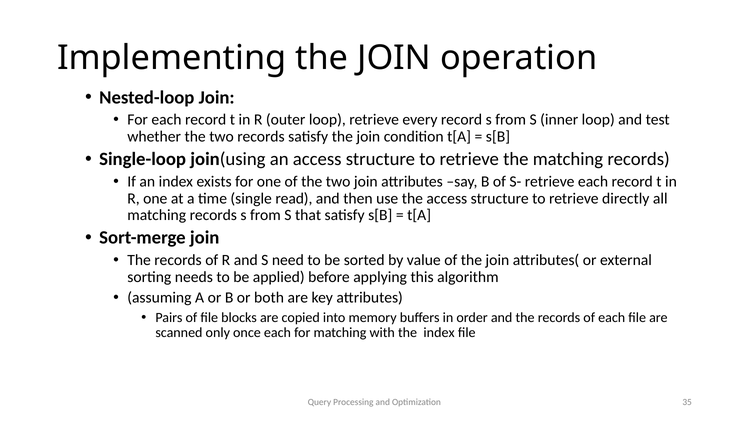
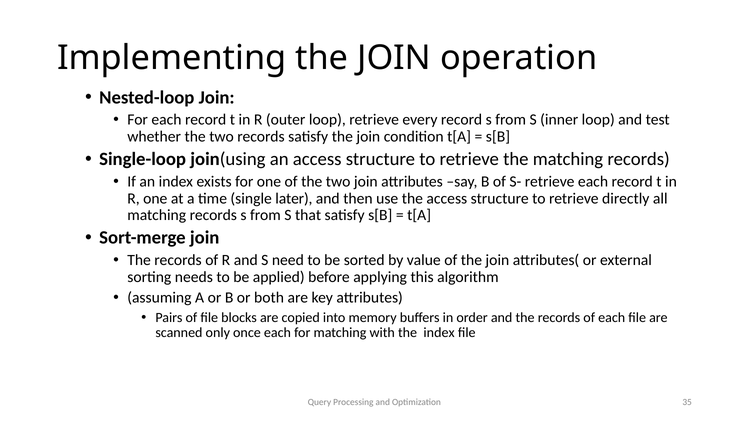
read: read -> later (294, 199)
